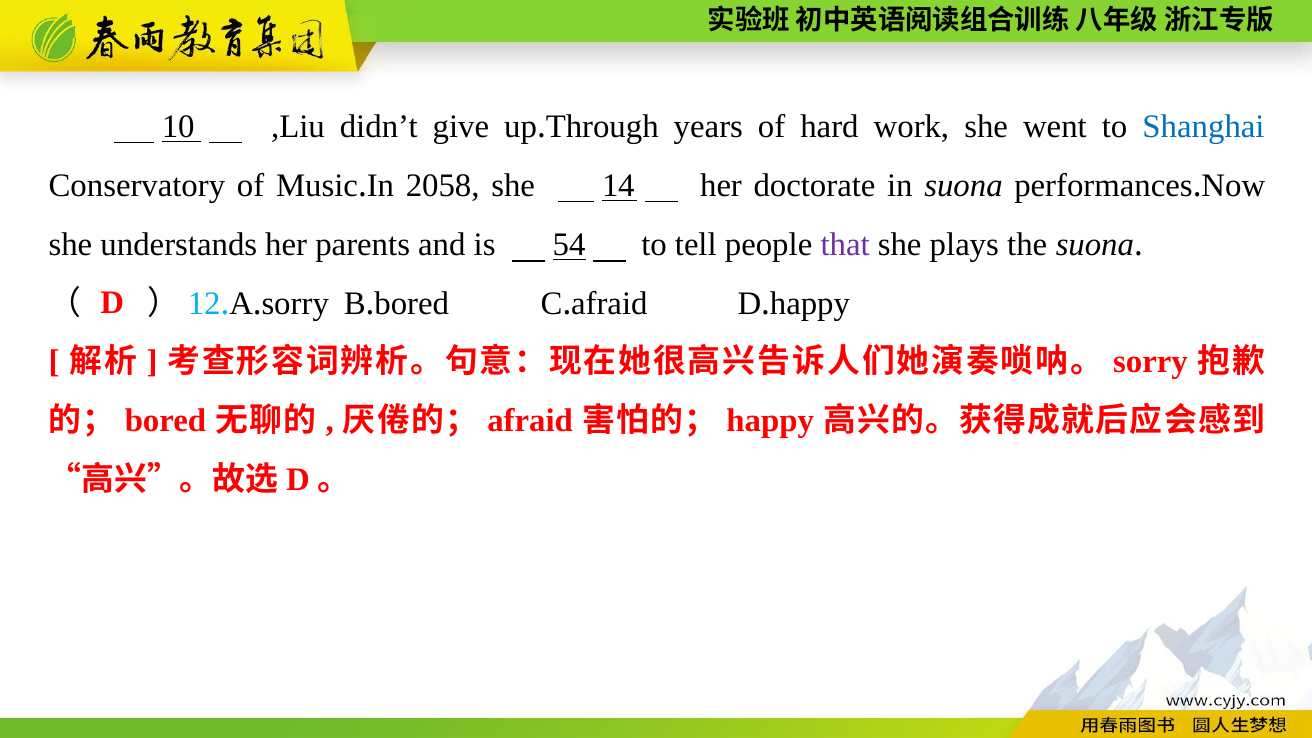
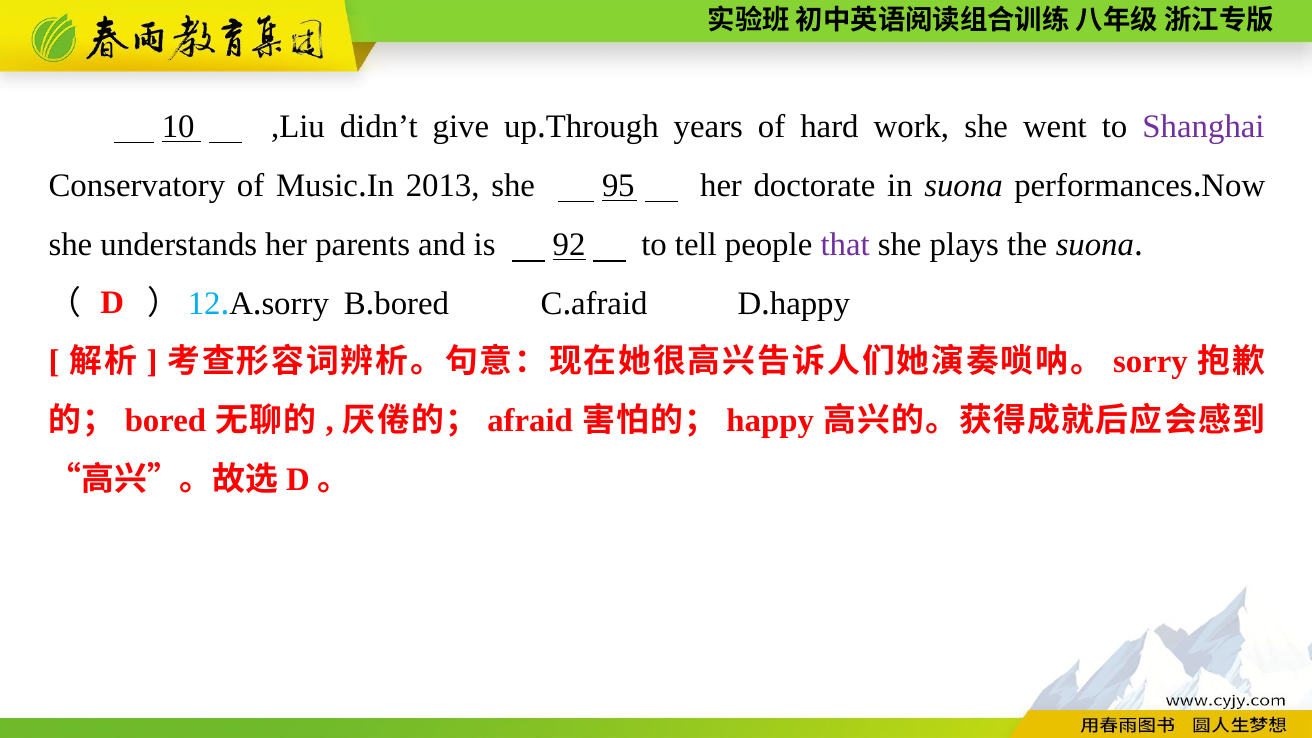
Shanghai colour: blue -> purple (1204, 127)
2058: 2058 -> 2013 (443, 186)
14: 14 -> 95 (618, 186)
54: 54 -> 92 (569, 245)
